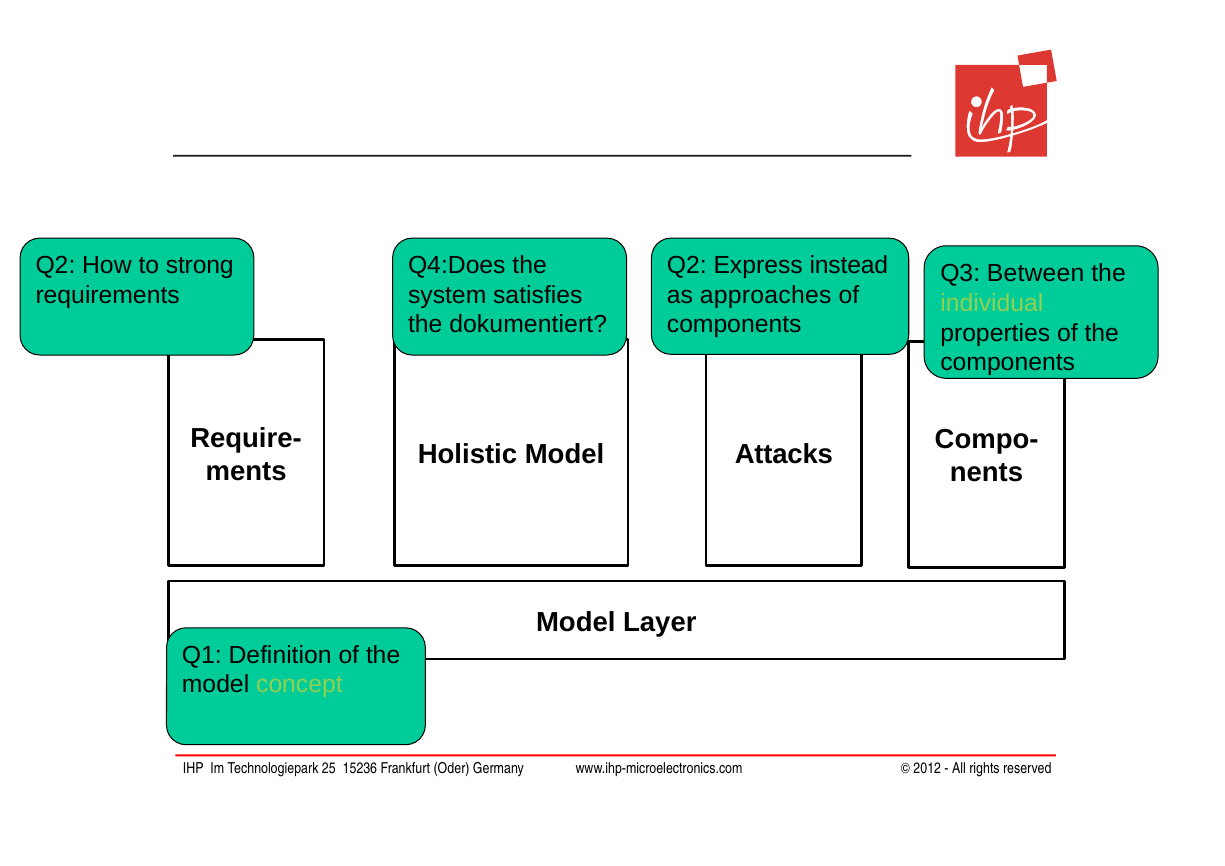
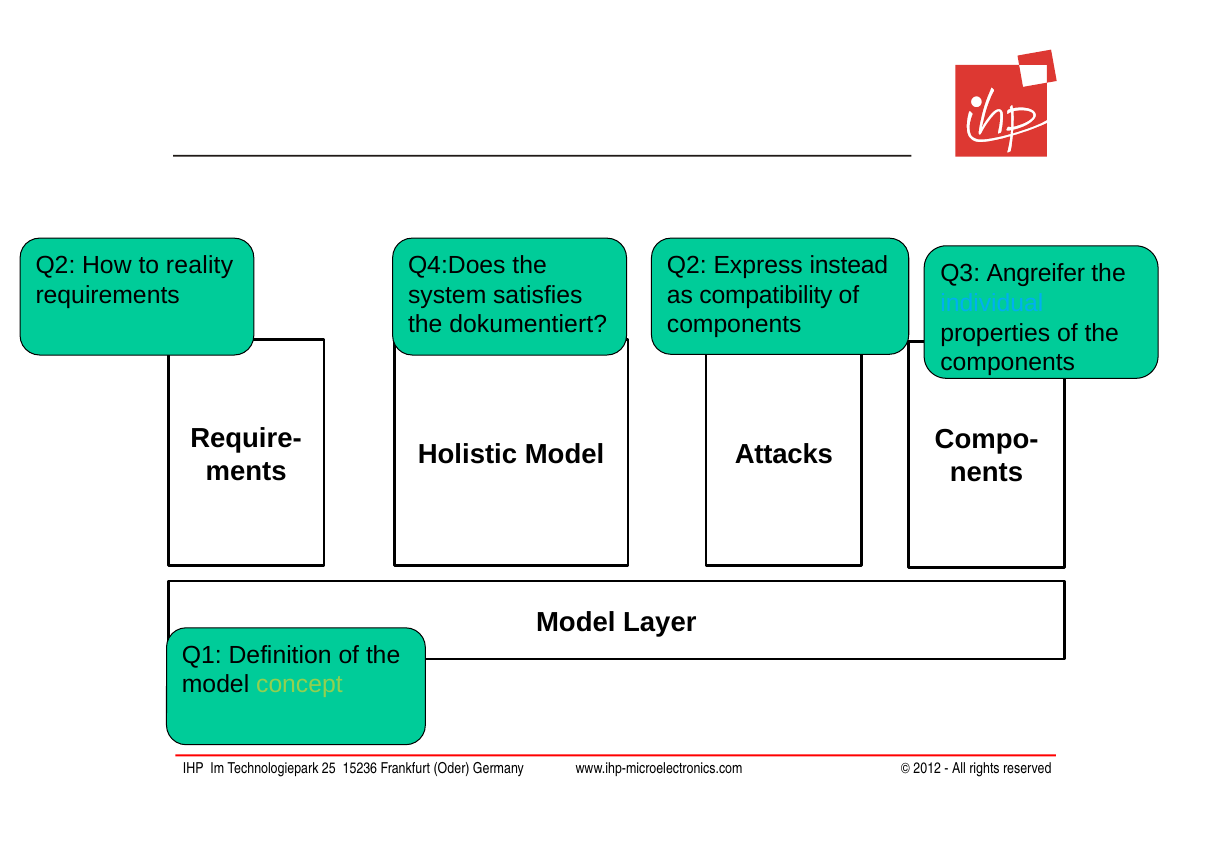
strong: strong -> reality (200, 265)
Between: Between -> Angreifer (1036, 274)
approaches: approaches -> compatibility (766, 295)
individual colour: light green -> light blue (992, 303)
